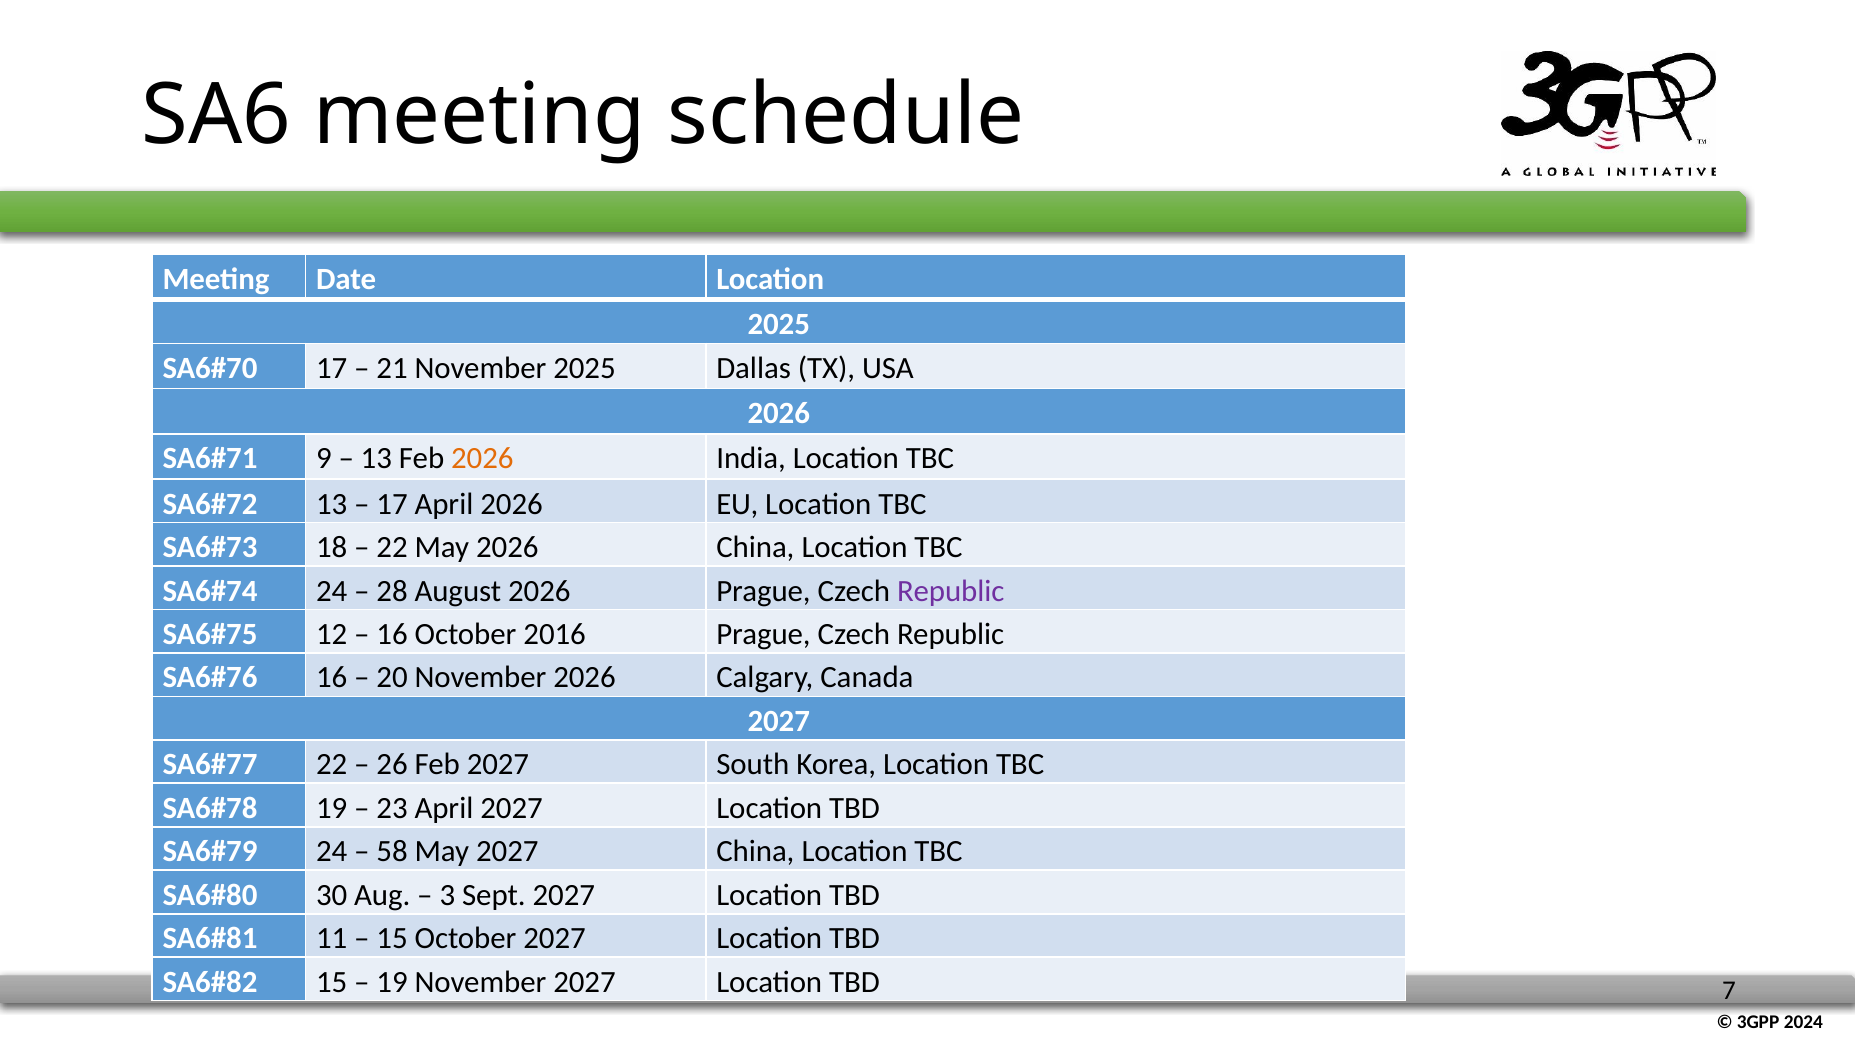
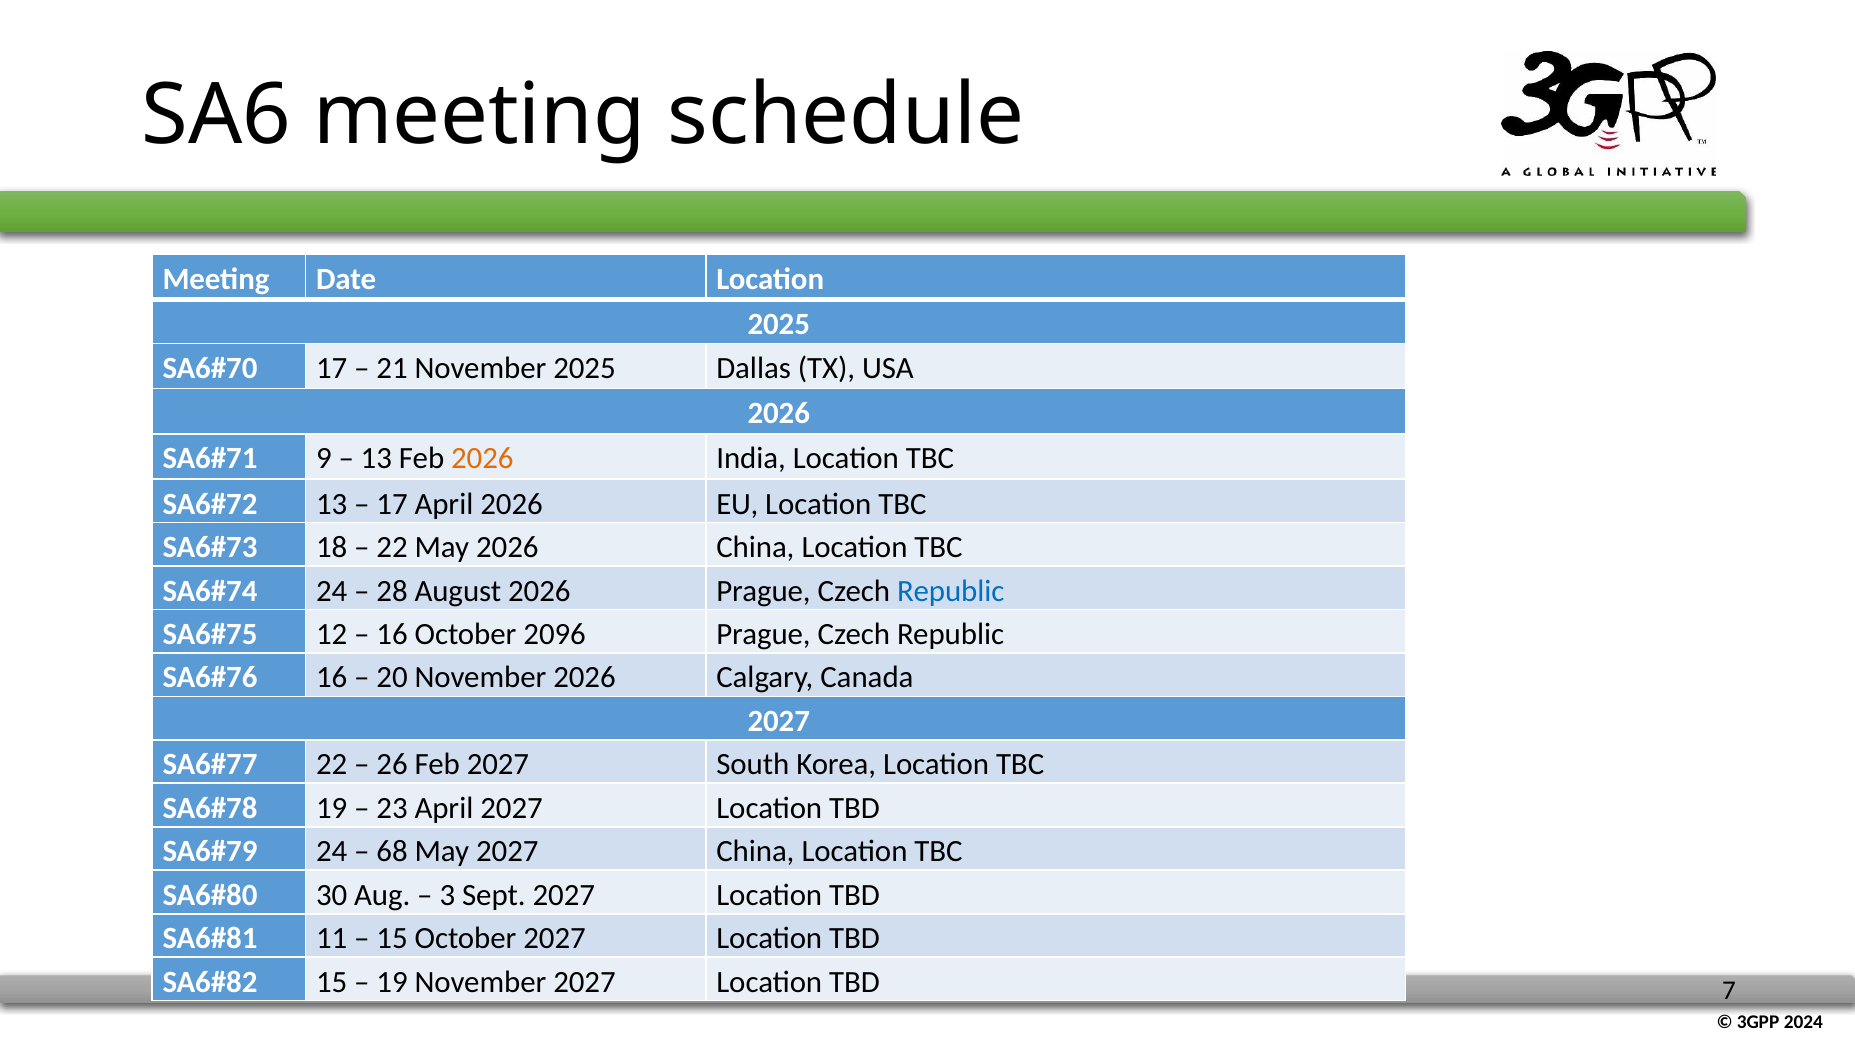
Republic colour: purple -> blue (951, 591)
2016: 2016 -> 2096 (555, 635)
58: 58 -> 68 (392, 852)
